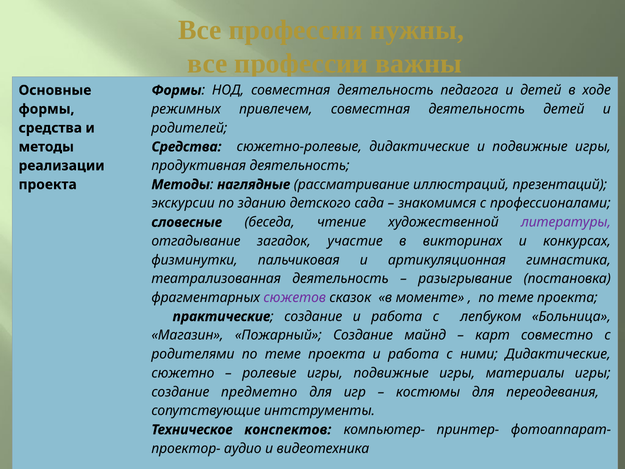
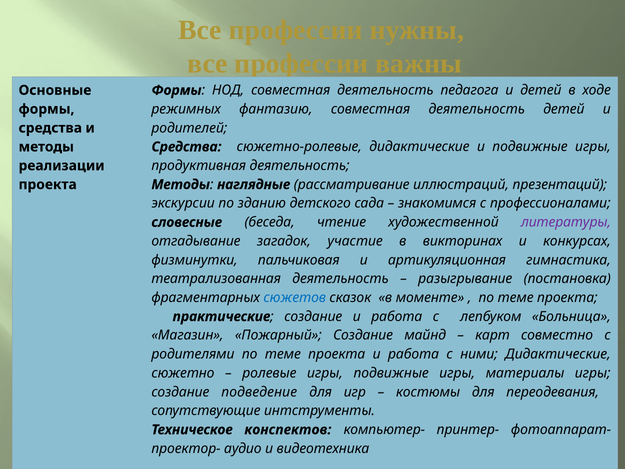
привлечем: привлечем -> фантазию (276, 109)
сюжетов colour: purple -> blue (295, 298)
предметно: предметно -> подведение (259, 392)
